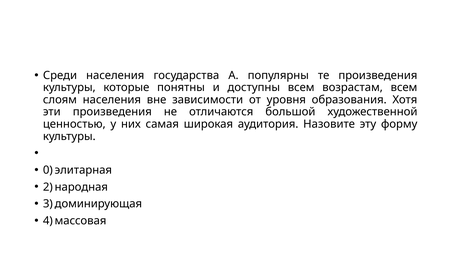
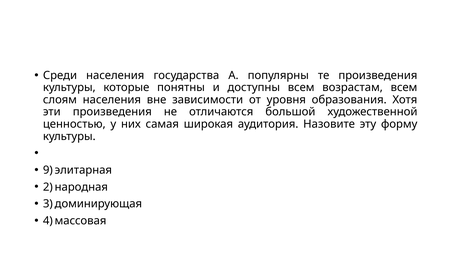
0: 0 -> 9 (48, 170)
